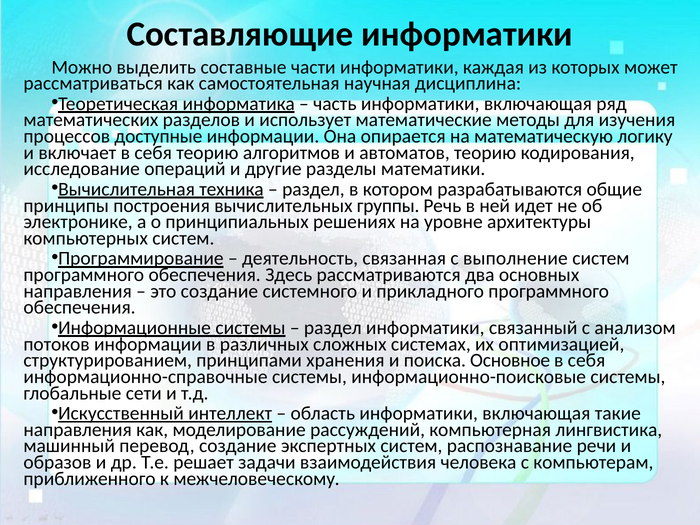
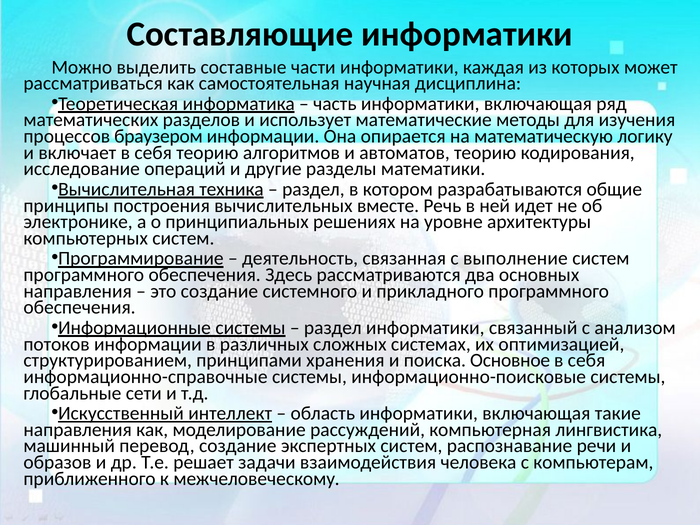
доступные: доступные -> браузером (158, 136)
группы: группы -> вместе (388, 206)
